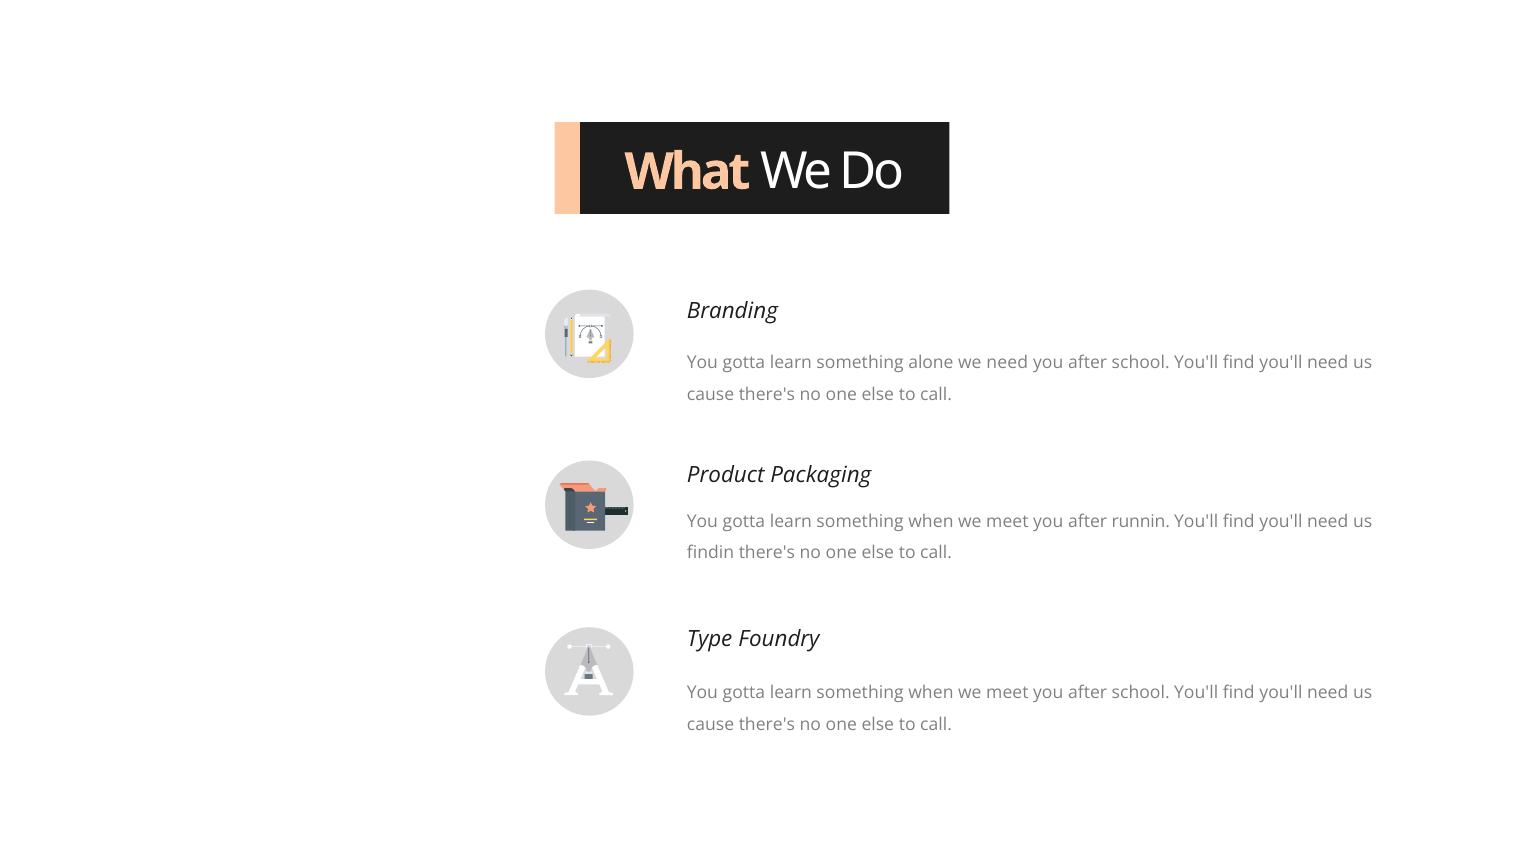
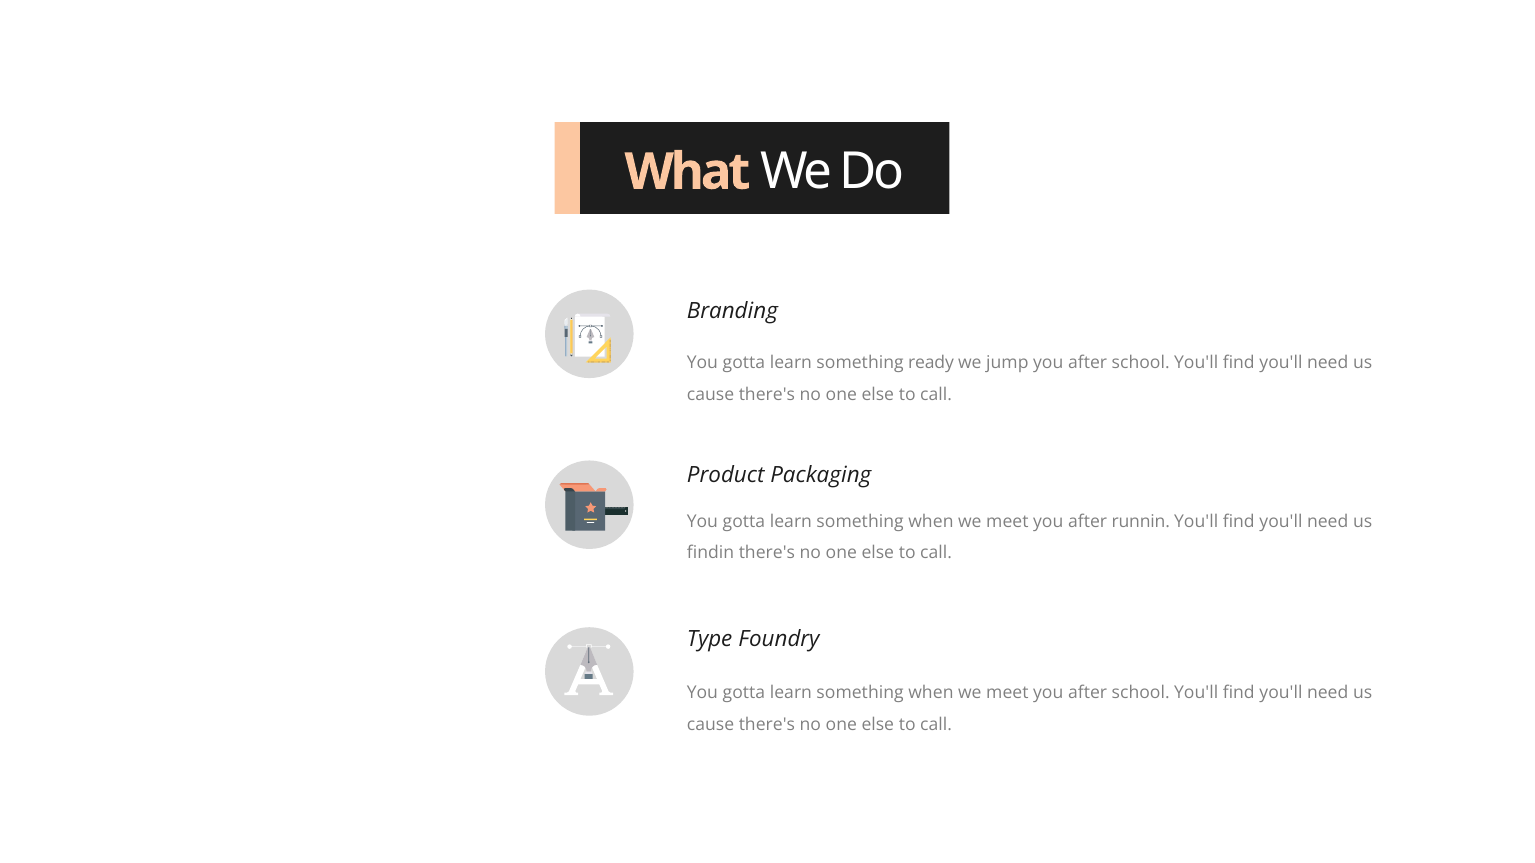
alone: alone -> ready (931, 363)
we need: need -> jump (1007, 363)
